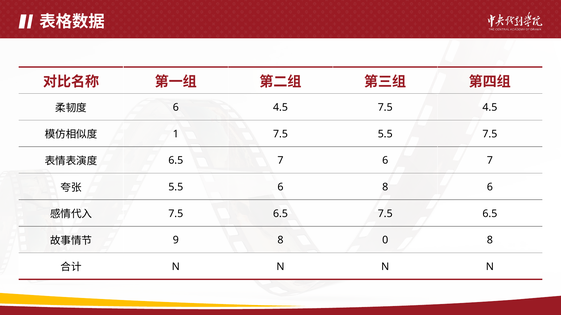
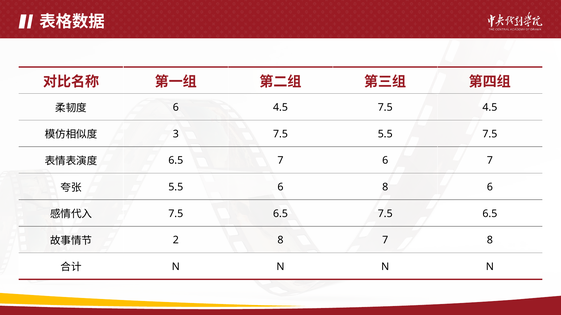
1: 1 -> 3 (176, 134)
9: 9 -> 2 (176, 241)
8 0: 0 -> 7 (385, 241)
